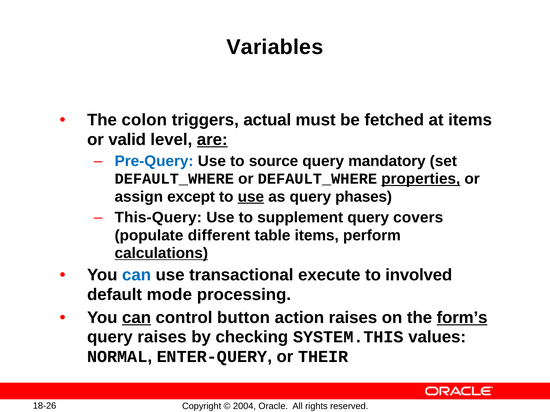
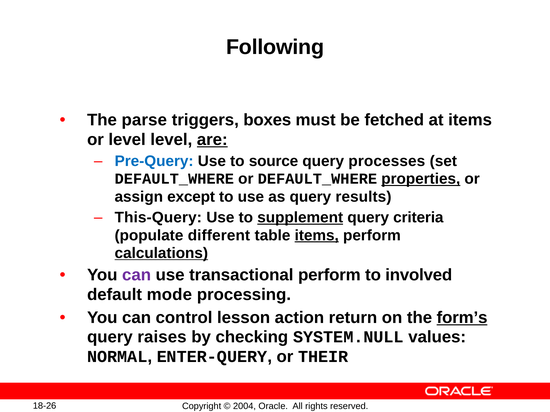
Variables: Variables -> Following (275, 47)
colon: colon -> parse (144, 120)
actual: actual -> boxes (267, 120)
or valid: valid -> level (127, 140)
mandatory: mandatory -> processes (387, 161)
use underline: present -> none (251, 197)
phases: phases -> results (363, 197)
supplement underline: none -> present (300, 218)
covers: covers -> criteria (418, 218)
items underline: none -> present (317, 236)
can colour: blue -> purple (137, 275)
transactional execute: execute -> perform (329, 275)
can underline: present -> none (137, 318)
button: button -> lesson (244, 318)
action raises: raises -> return (353, 318)
SYSTEM.THIS: SYSTEM.THIS -> SYSTEM.NULL (348, 337)
